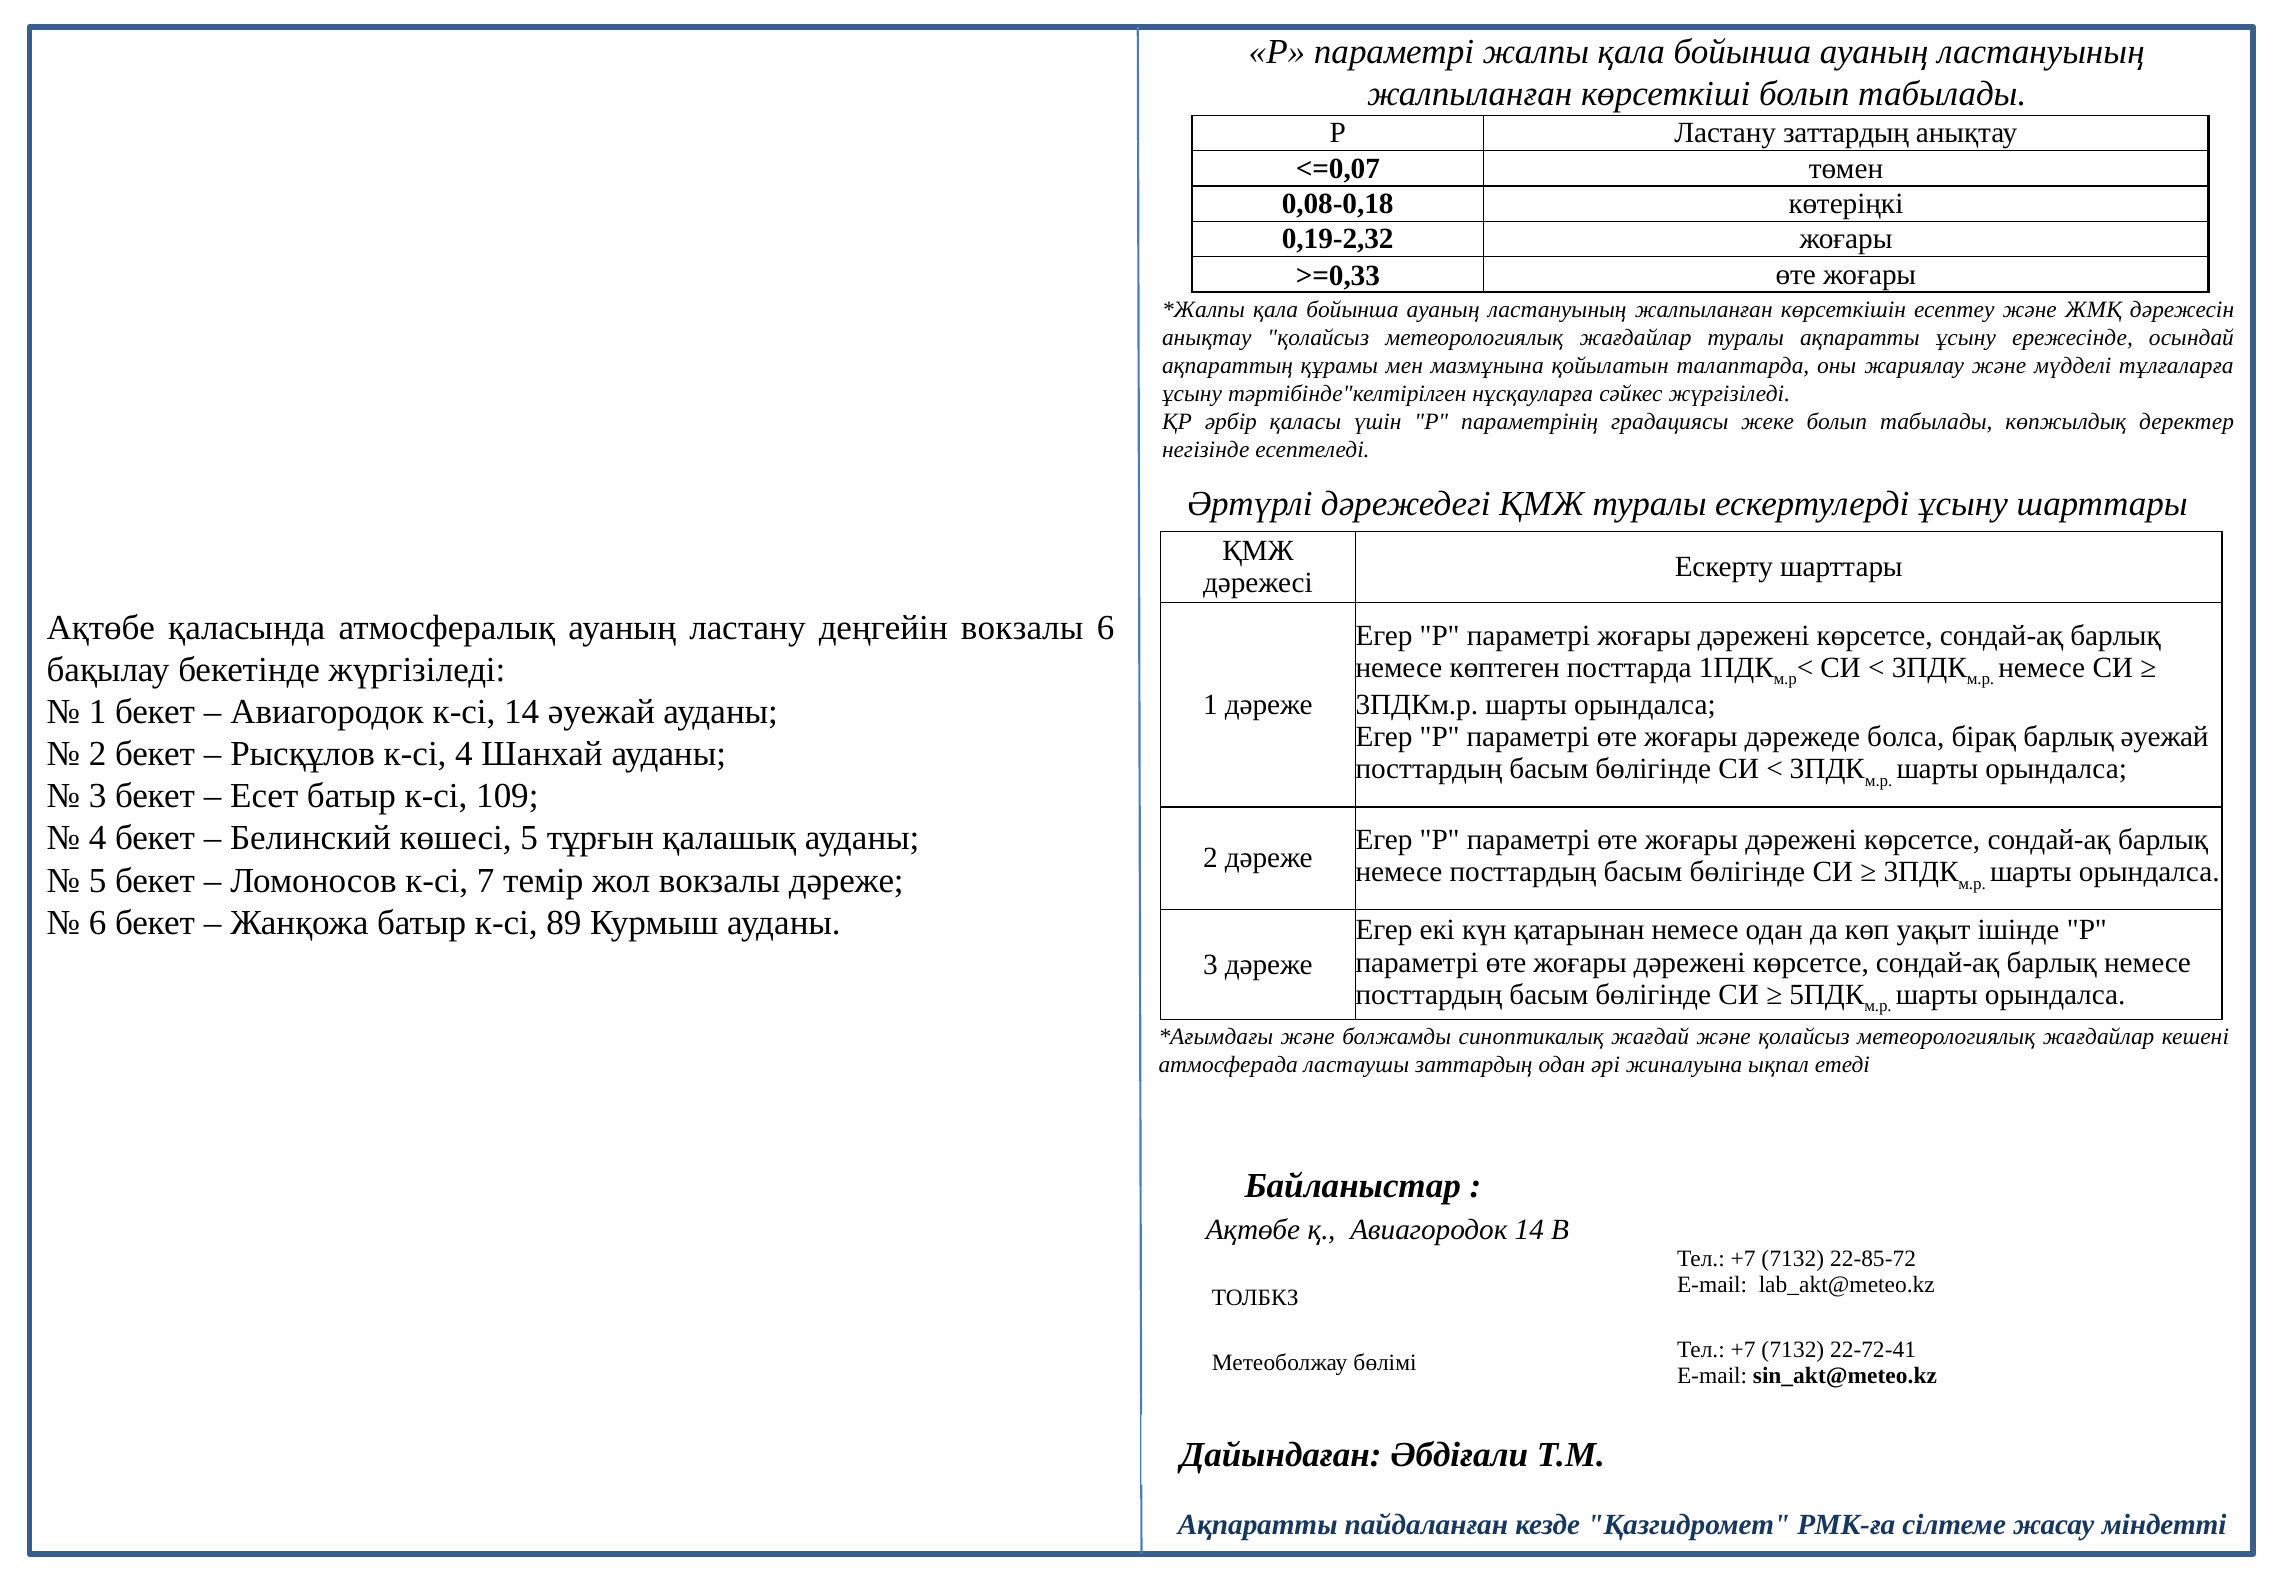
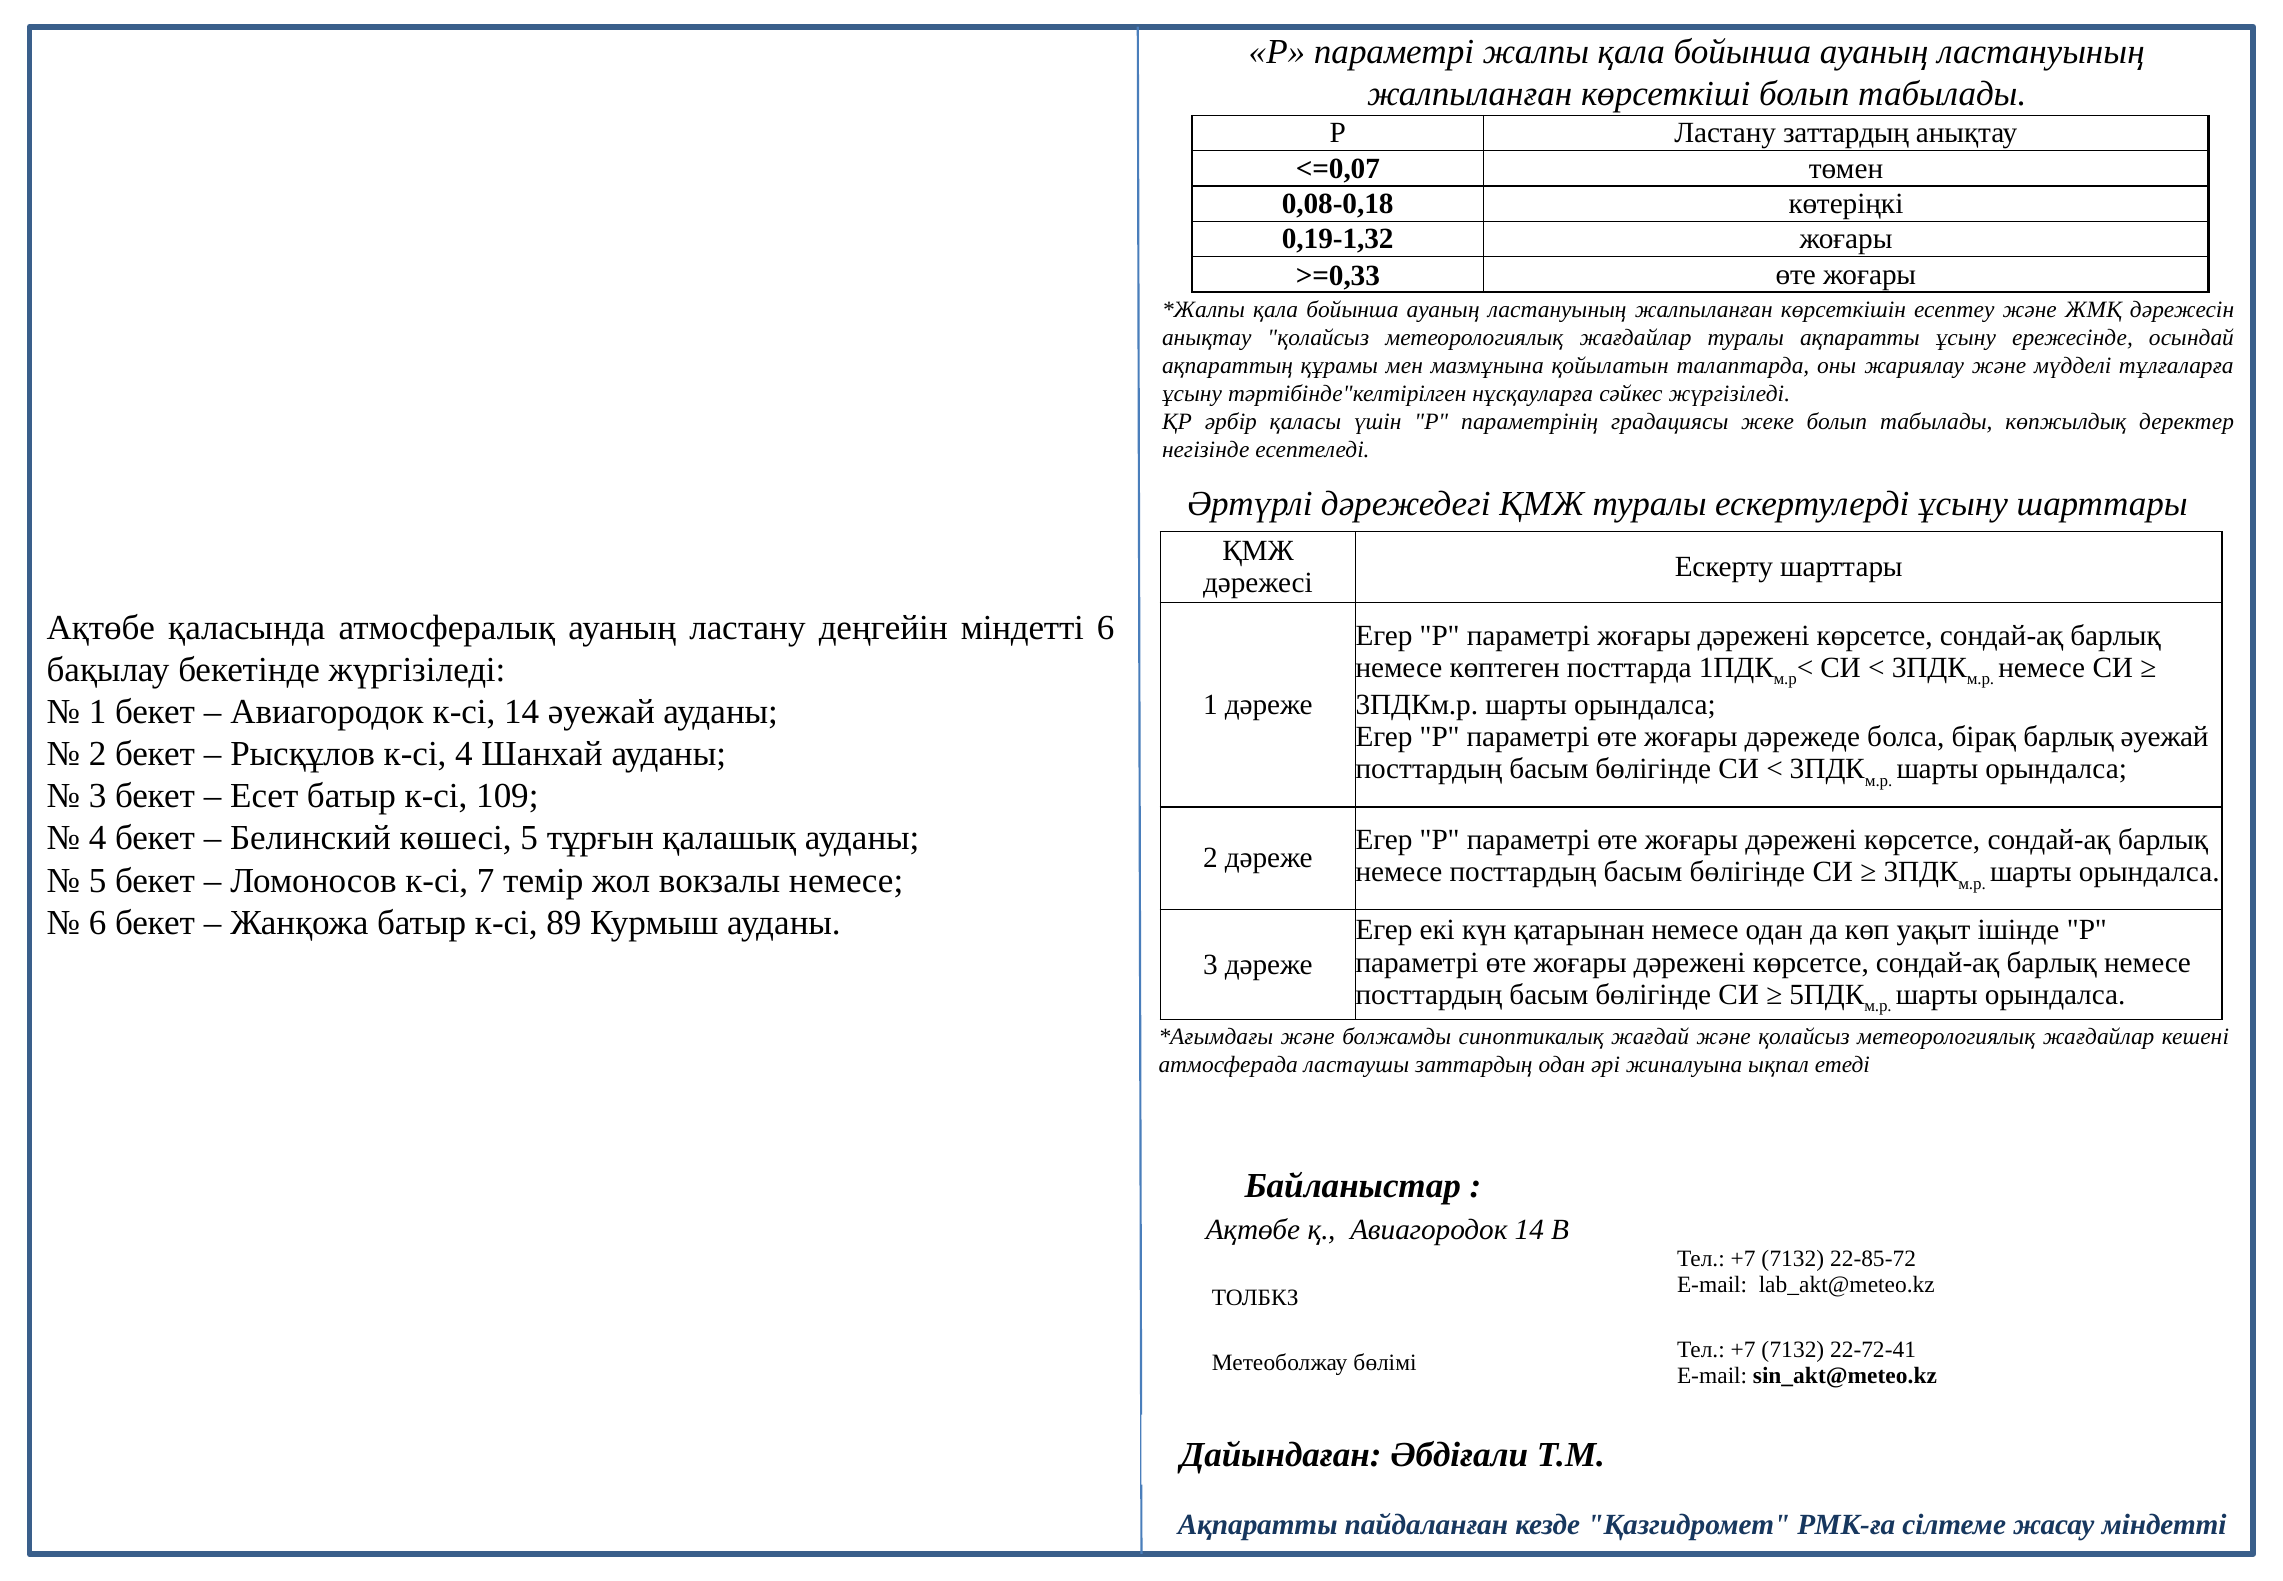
0,19-2,32: 0,19-2,32 -> 0,19-1,32 (1338, 239)
деңгейін вокзалы: вокзалы -> міндетті (1022, 627)
вокзалы дәреже: дәреже -> немесе (846, 880)
